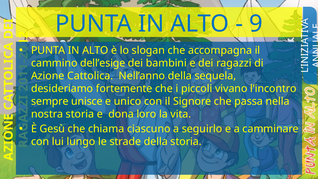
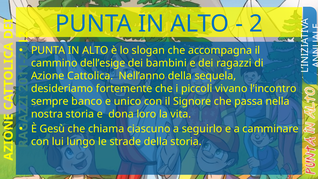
9: 9 -> 2 (256, 24)
unisce: unisce -> banco (87, 101)
